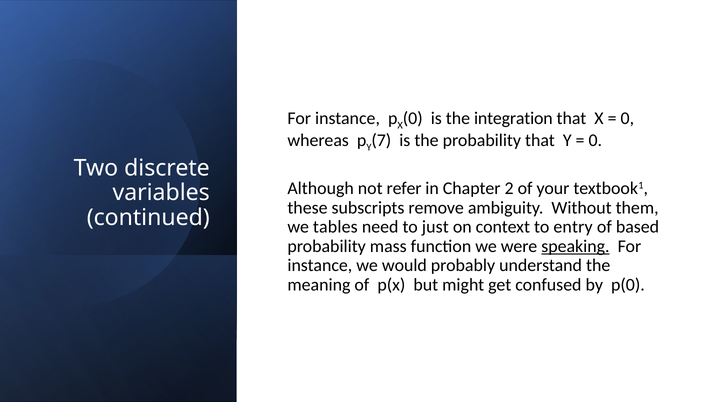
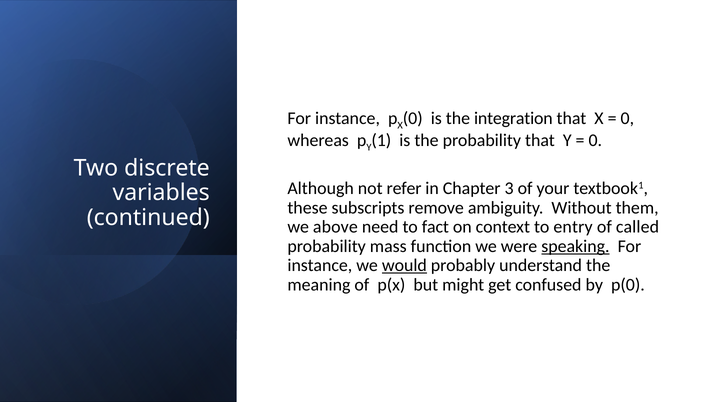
7: 7 -> 1 (381, 140)
2: 2 -> 3 (509, 188)
tables: tables -> above (335, 227)
just: just -> fact (435, 227)
based: based -> called (637, 227)
would underline: none -> present (404, 266)
